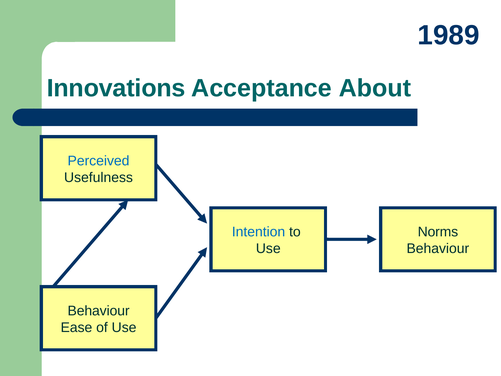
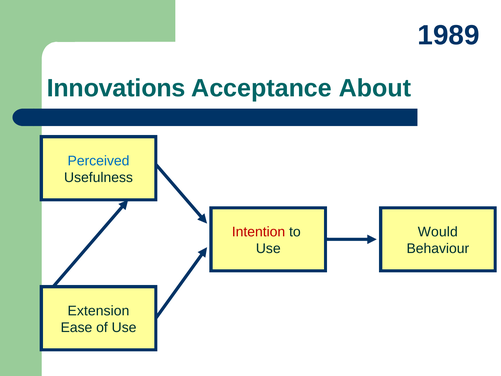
Intention colour: blue -> red (259, 232)
Norms: Norms -> Would (438, 232)
Behaviour: Behaviour -> Extension (98, 311)
